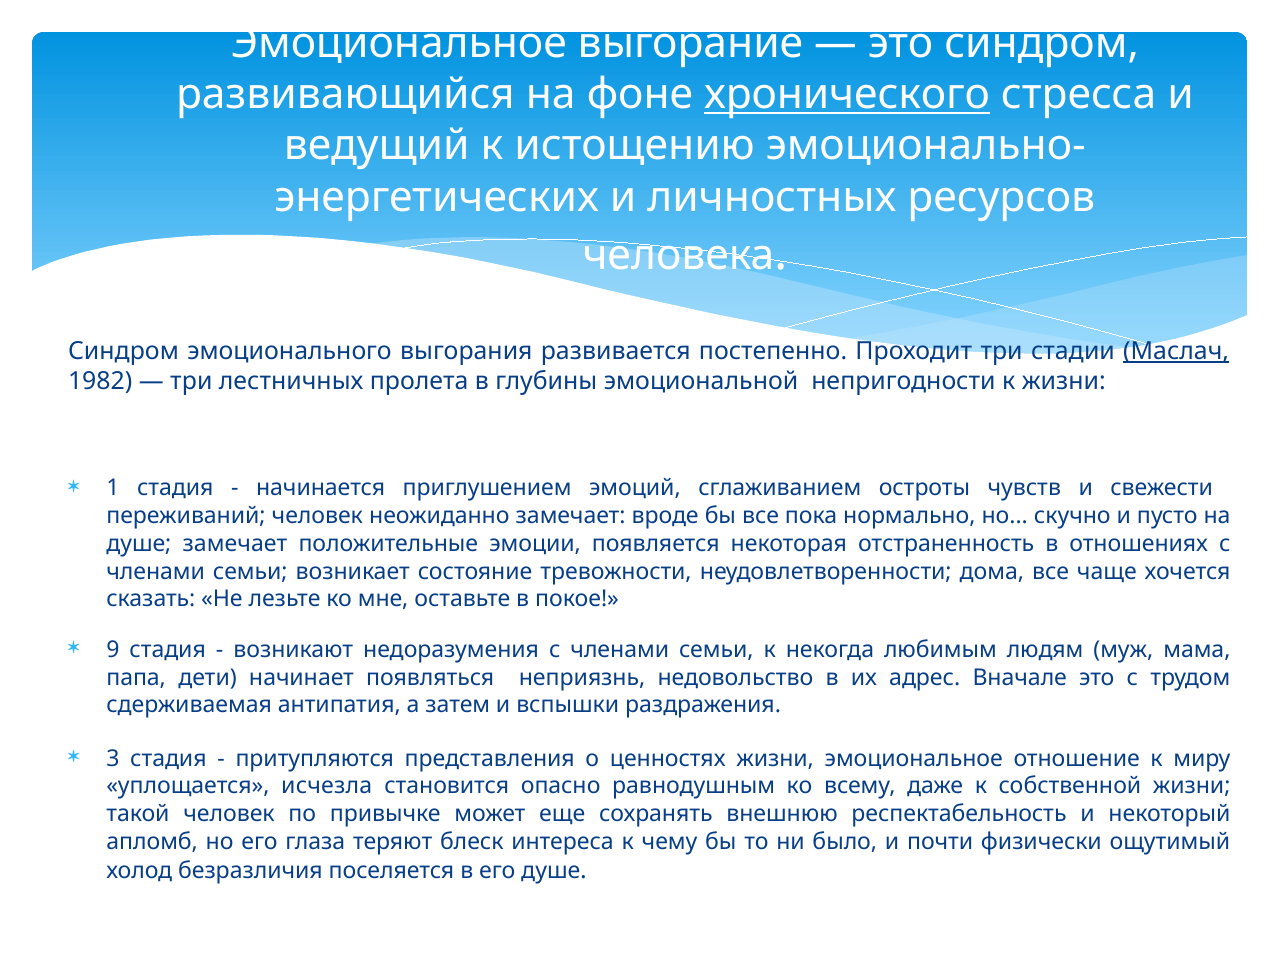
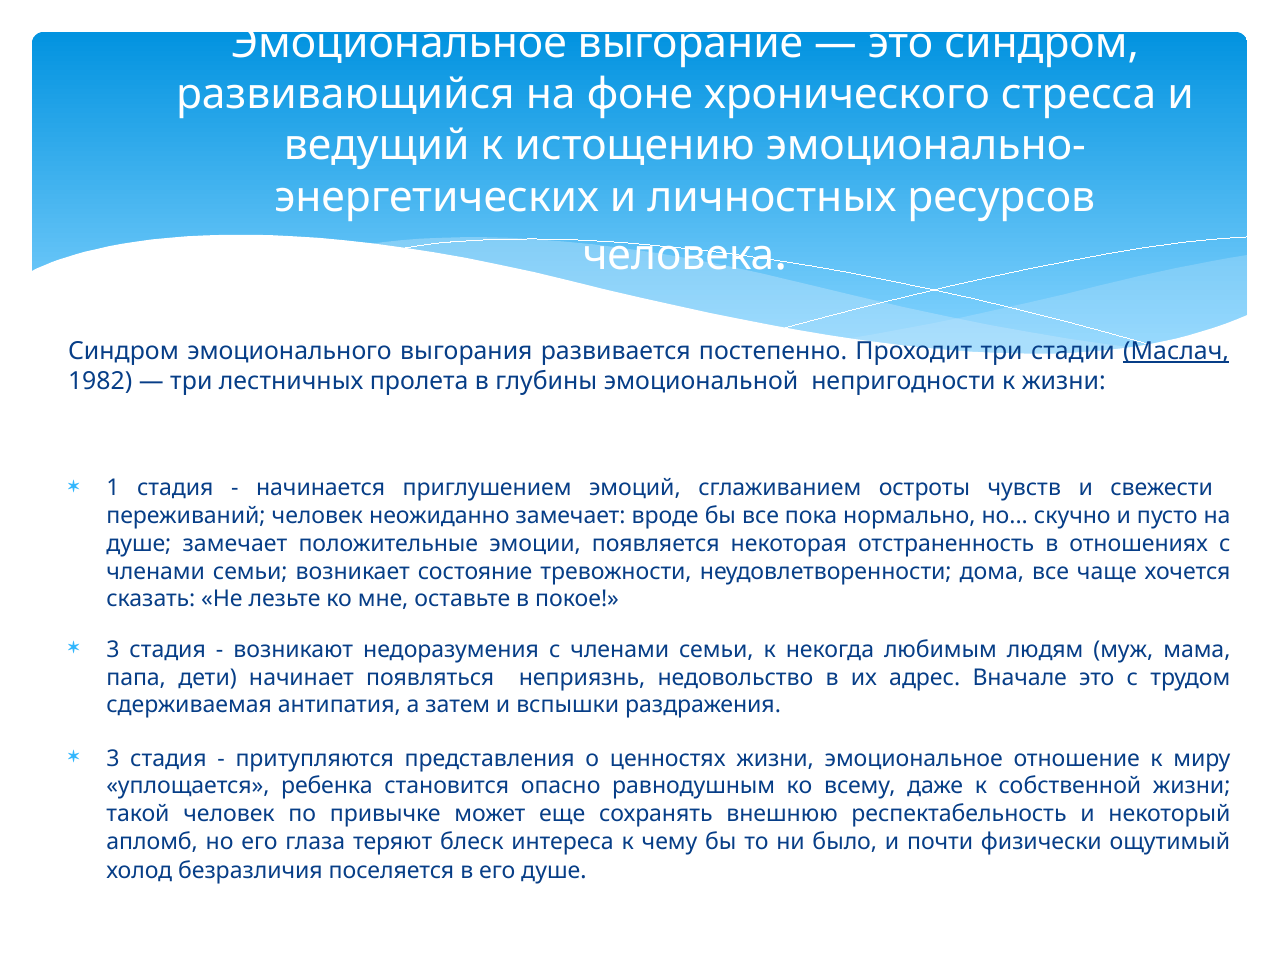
хронического underline: present -> none (847, 95)
9: 9 -> 3 (113, 649)
исчезла: исчезла -> ребенка (327, 786)
